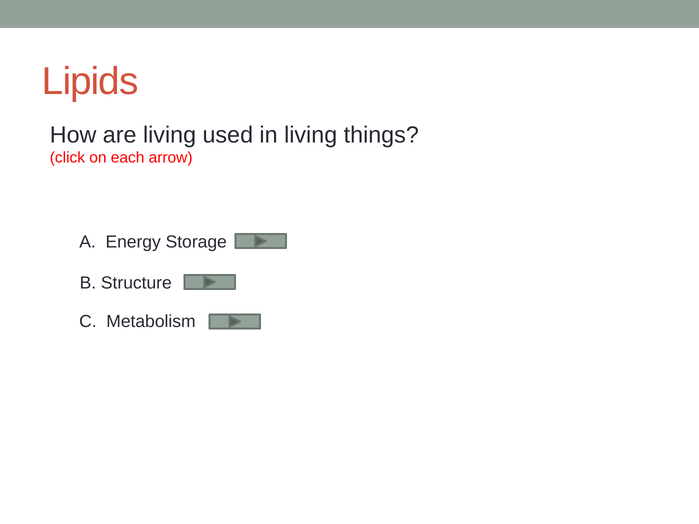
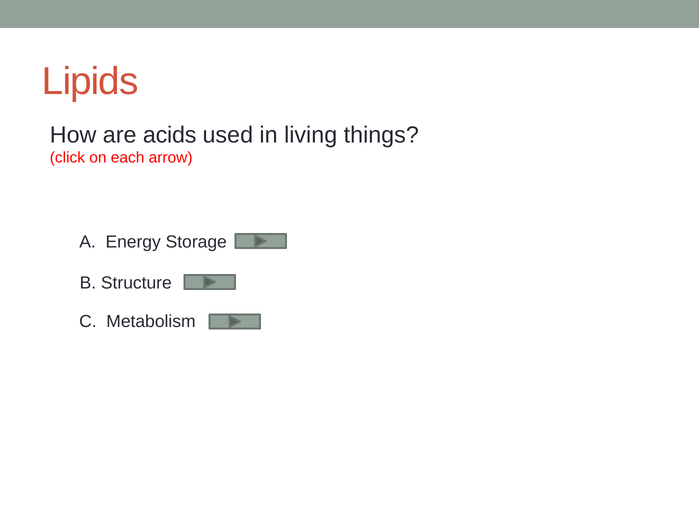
are living: living -> acids (170, 135)
